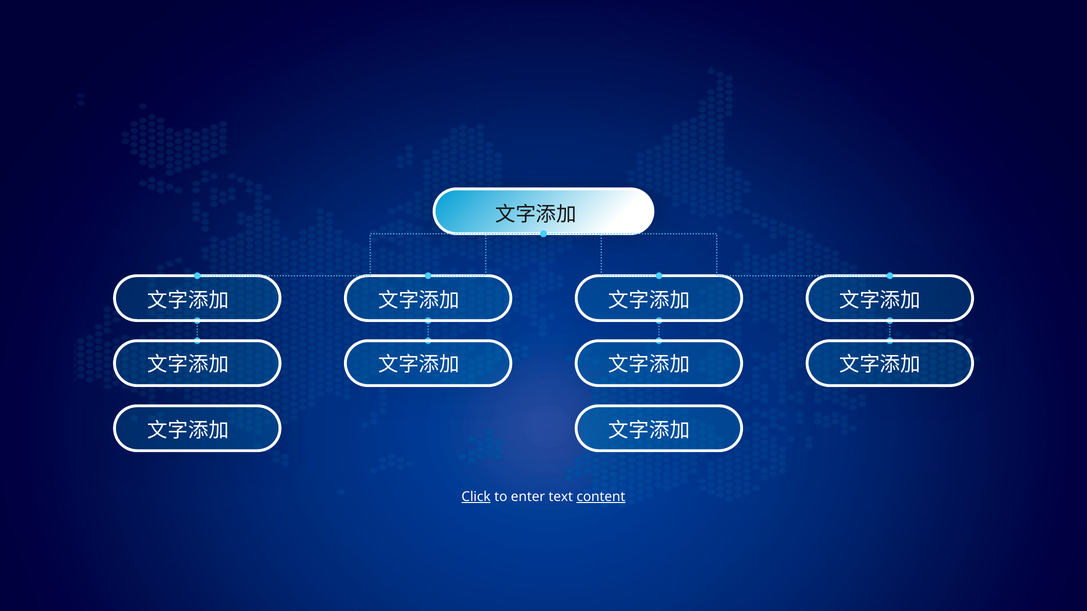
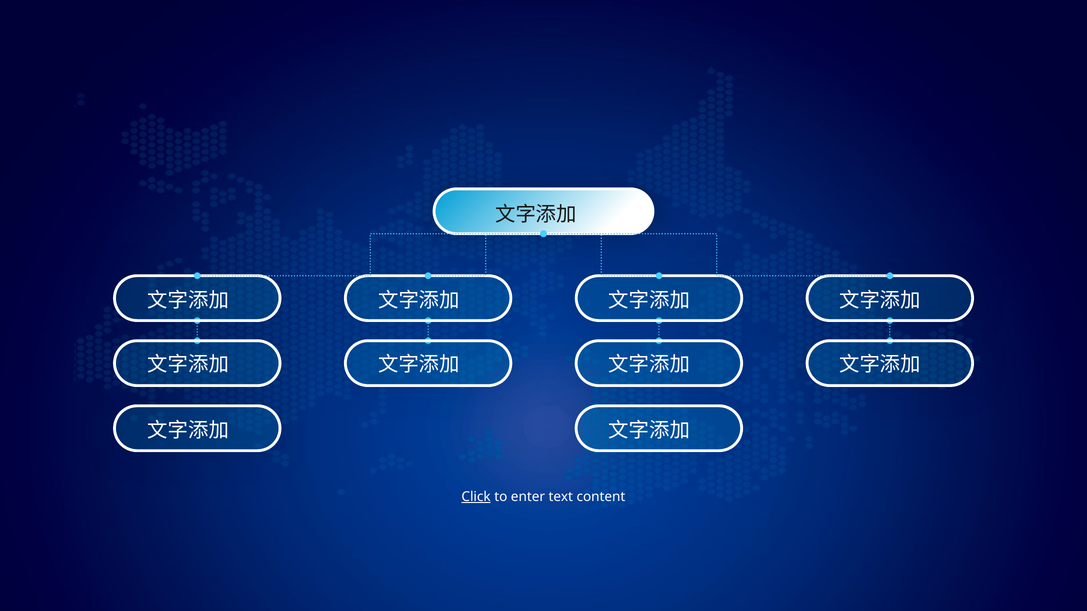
content underline: present -> none (601, 497)
